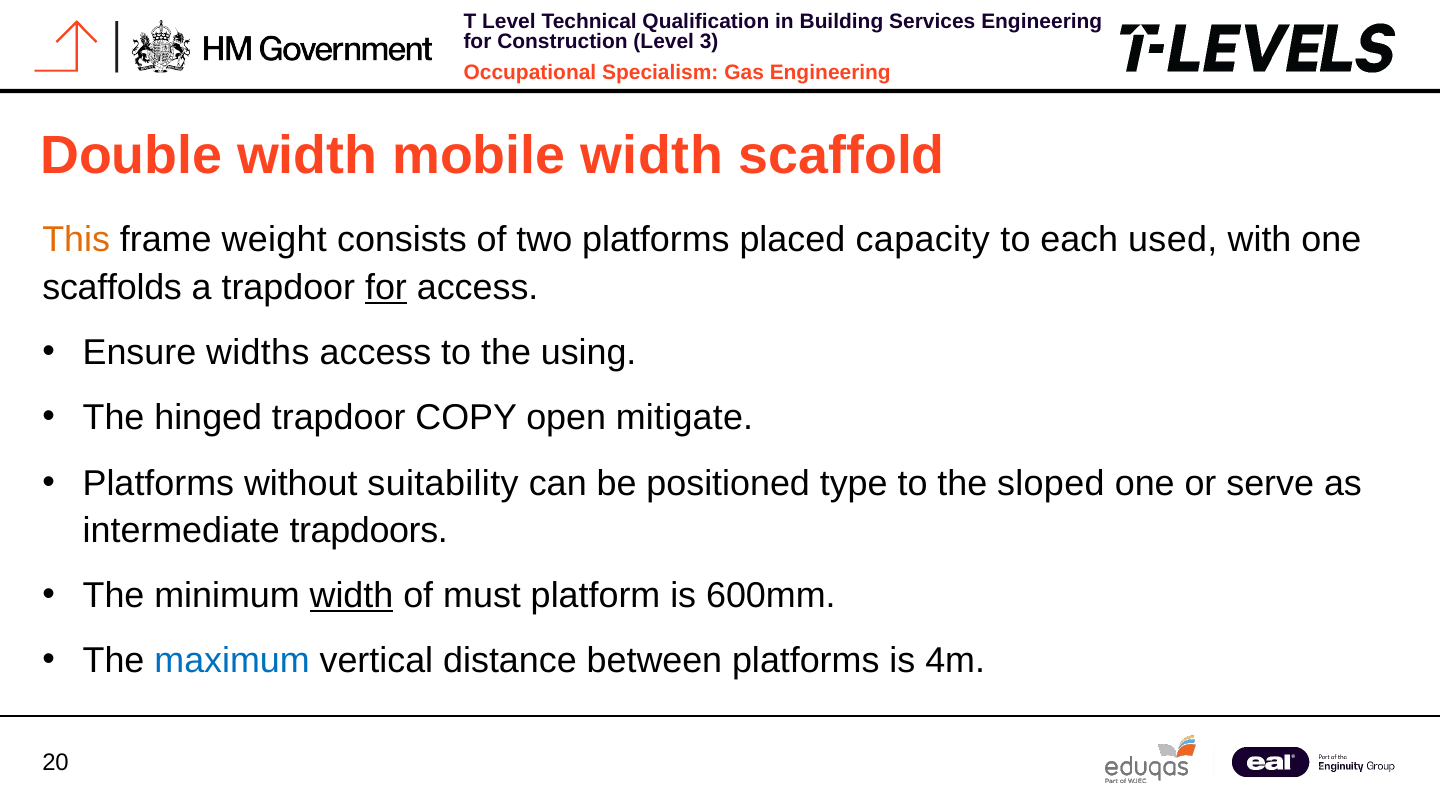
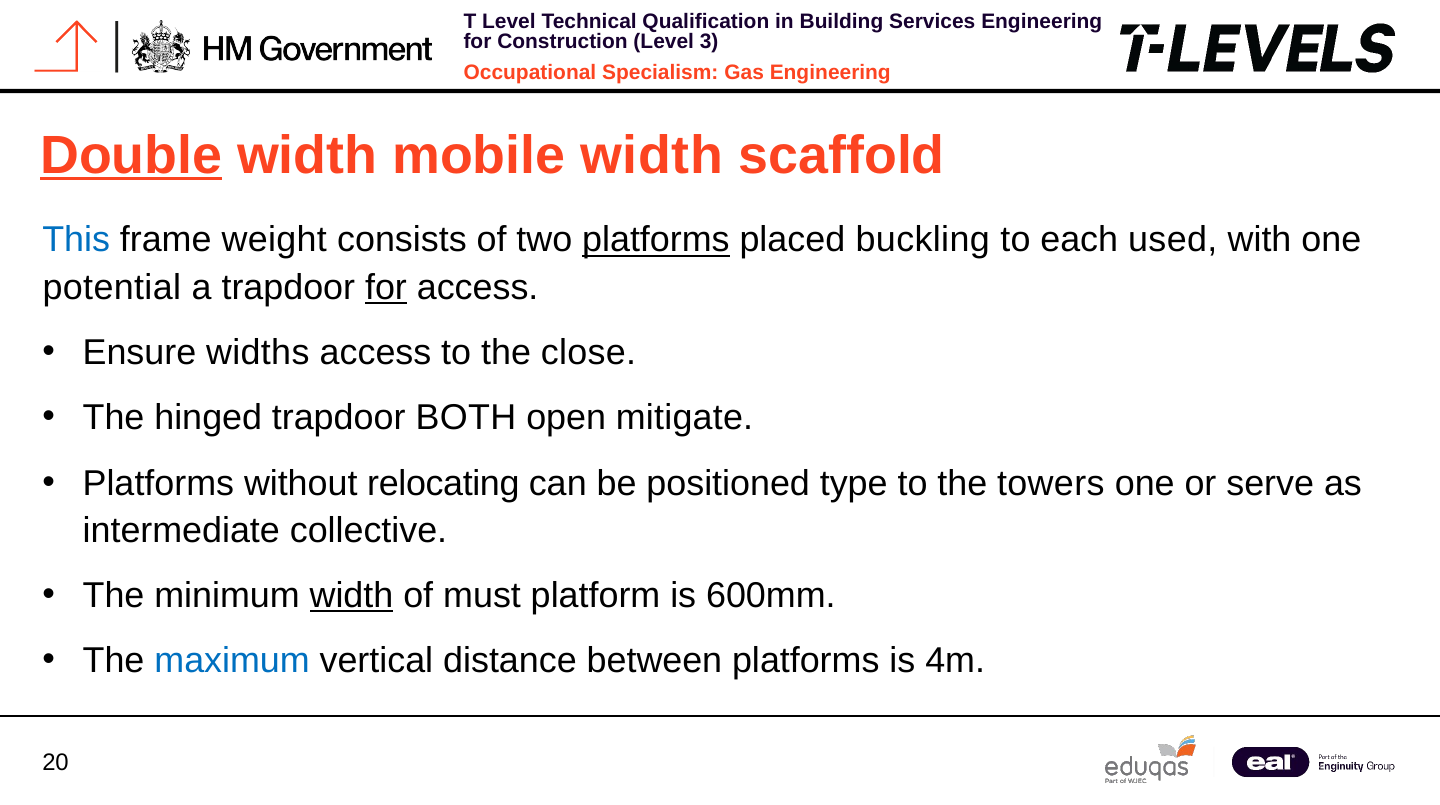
Double underline: none -> present (131, 156)
This colour: orange -> blue (76, 240)
platforms underline: none -> present (656, 240)
capacity: capacity -> buckling (923, 240)
scaffolds: scaffolds -> potential (112, 287)
using: using -> close (588, 353)
COPY: COPY -> BOTH (466, 418)
suitability: suitability -> relocating (443, 483)
sloped: sloped -> towers (1051, 483)
trapdoors: trapdoors -> collective (369, 530)
